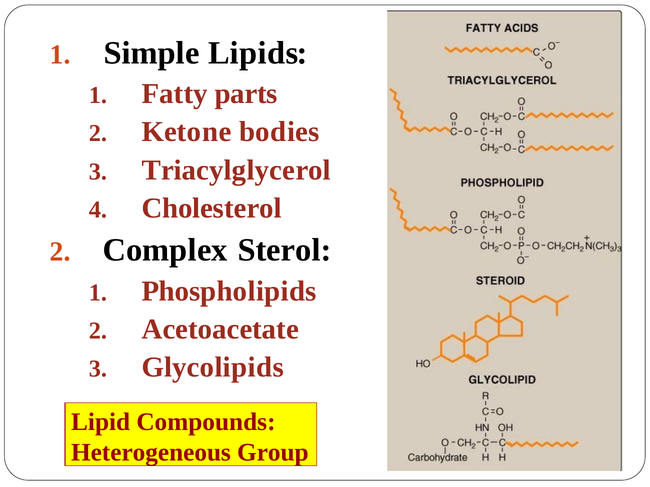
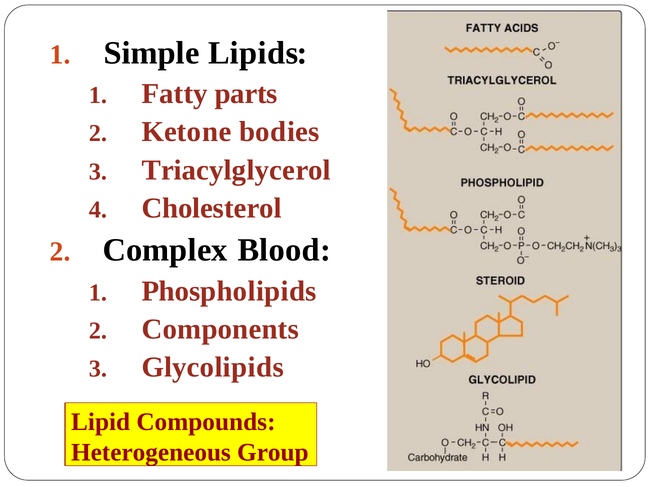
Sterol: Sterol -> Blood (284, 250)
Acetoacetate: Acetoacetate -> Components (220, 329)
